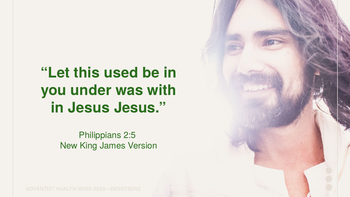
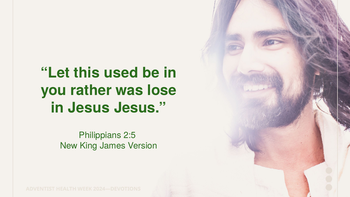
under: under -> rather (91, 90)
with: with -> lose (162, 90)
